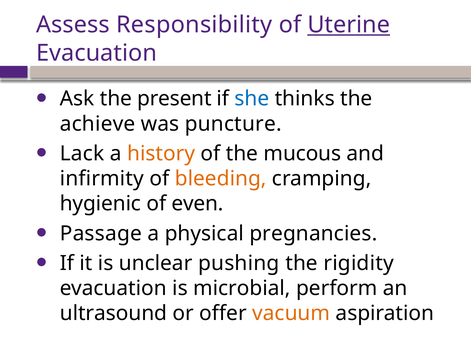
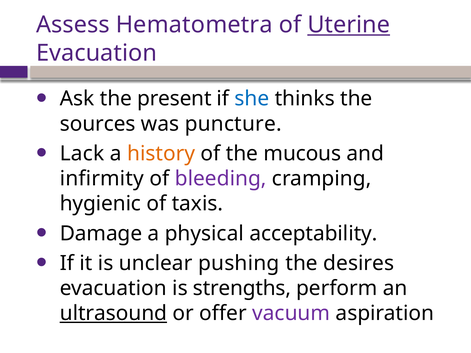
Responsibility: Responsibility -> Hematometra (194, 25)
achieve: achieve -> sources (98, 124)
bleeding colour: orange -> purple (221, 179)
even: even -> taxis (197, 204)
Passage: Passage -> Damage (101, 234)
pregnancies: pregnancies -> acceptability (313, 234)
rigidity: rigidity -> desires (359, 263)
microbial: microbial -> strengths (242, 288)
ultrasound underline: none -> present (113, 314)
vacuum colour: orange -> purple (291, 314)
